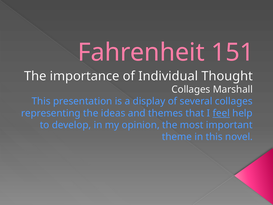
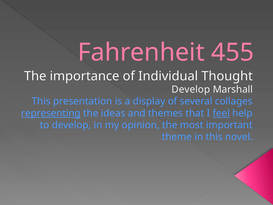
151: 151 -> 455 (233, 52)
Collages: Collages -> Develop (191, 89)
representing underline: none -> present (51, 113)
